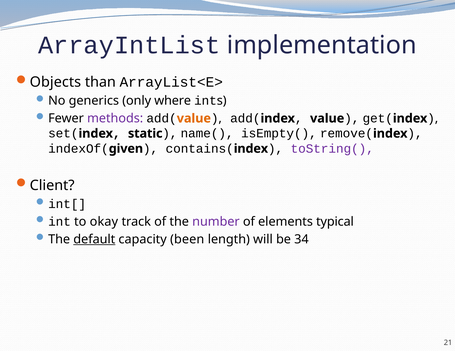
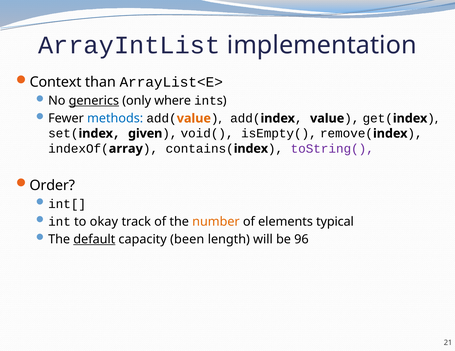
Objects: Objects -> Context (56, 82)
generics underline: none -> present (94, 101)
methods colour: purple -> blue (115, 119)
static: static -> given (145, 134)
name(: name( -> void( (207, 134)
given: given -> array (126, 149)
Client: Client -> Order (52, 186)
number colour: purple -> orange (216, 222)
34: 34 -> 96 (301, 240)
